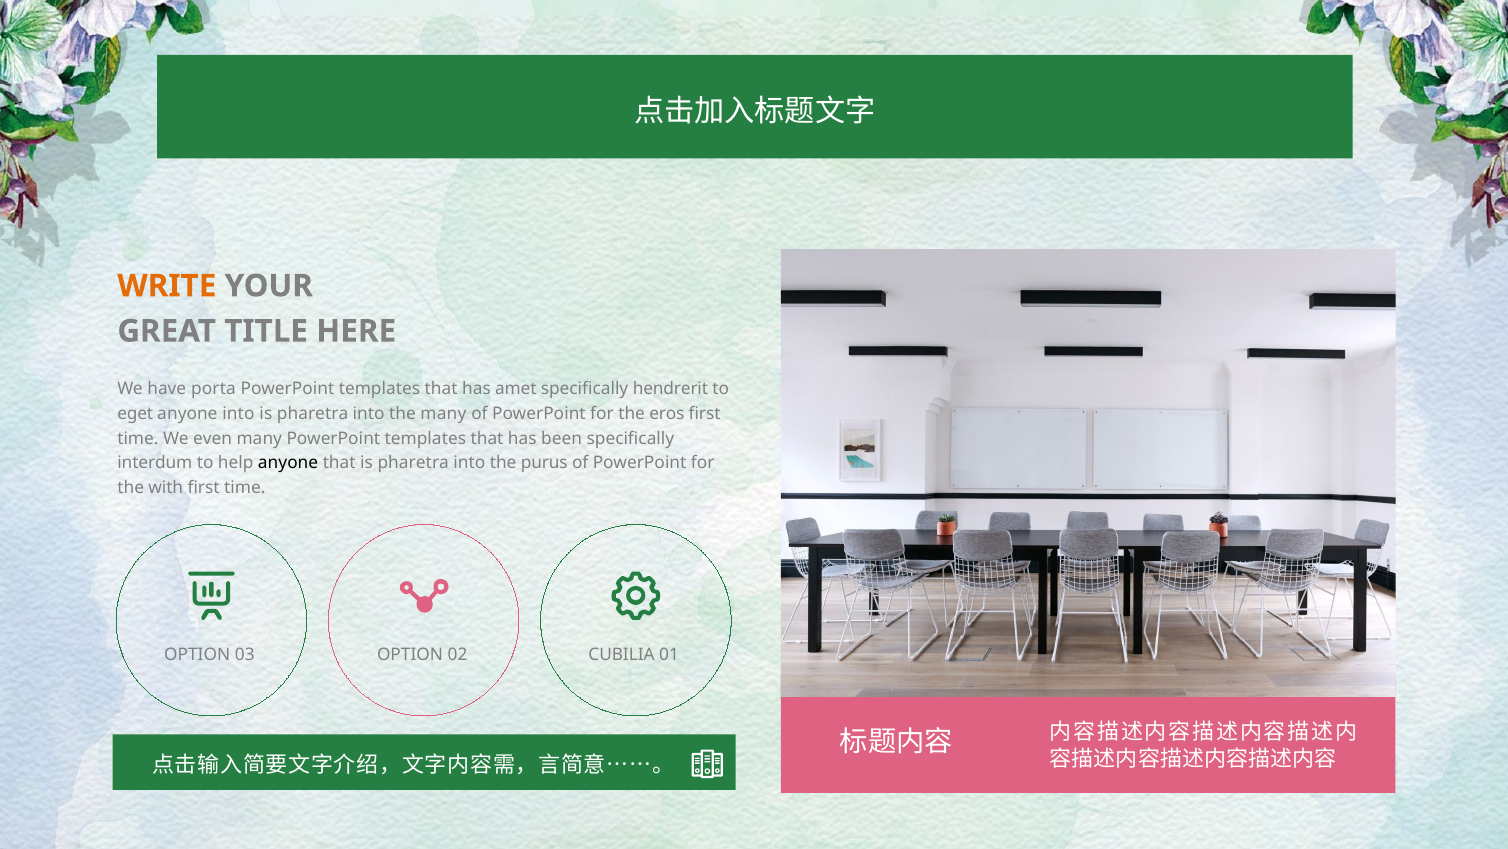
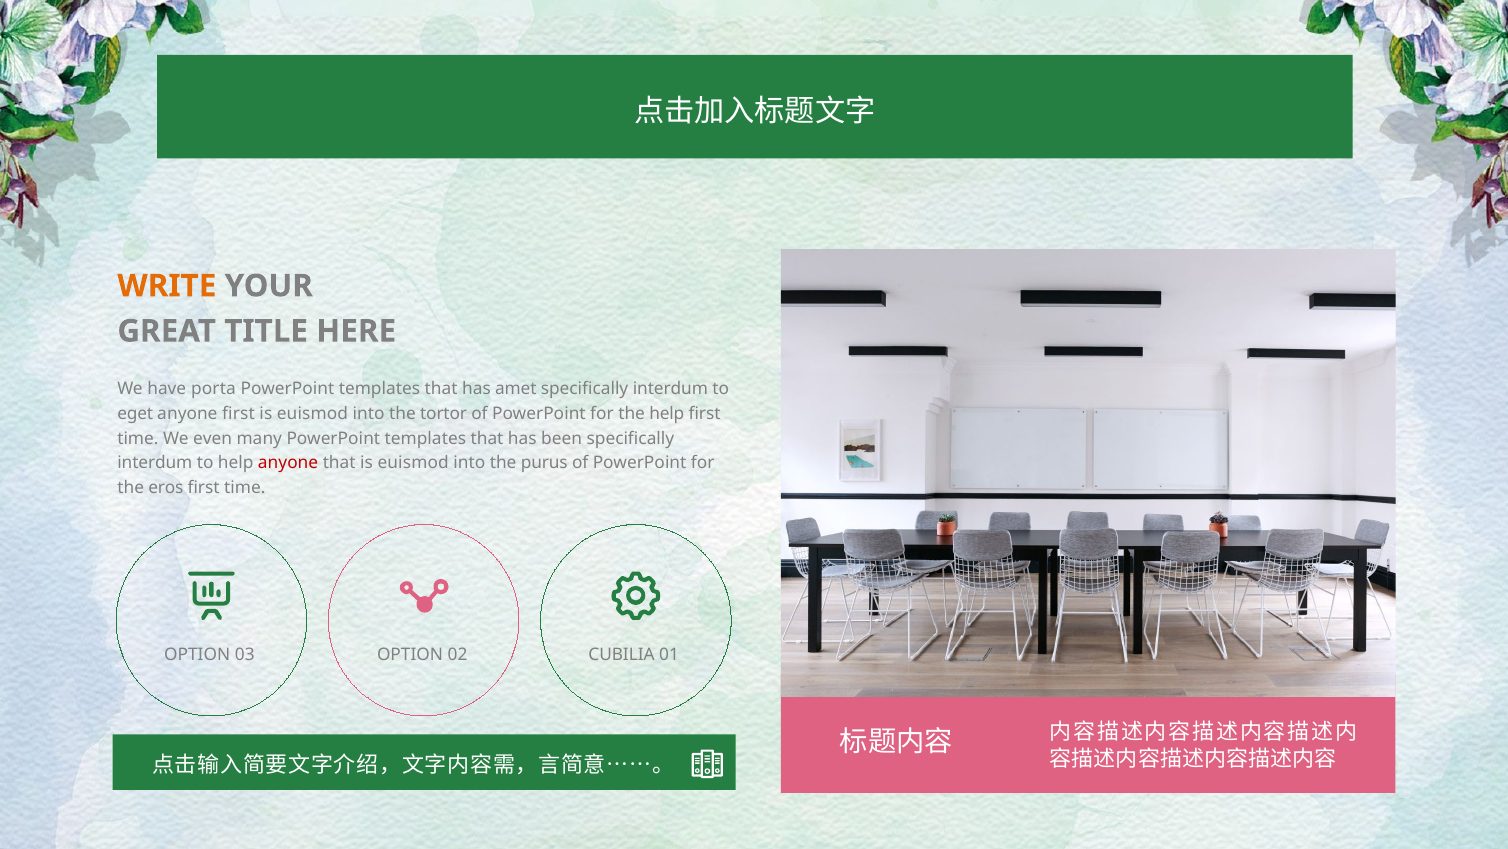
hendrerit: hendrerit -> interdum (670, 388)
anyone into: into -> first (238, 413)
pharetra: pharetra -> euismod (312, 413)
the many: many -> tortor (444, 413)
the eros: eros -> help (667, 413)
anyone colour: black -> red (288, 463)
that is pharetra: pharetra -> euismod (413, 463)
with: with -> eros (166, 488)
